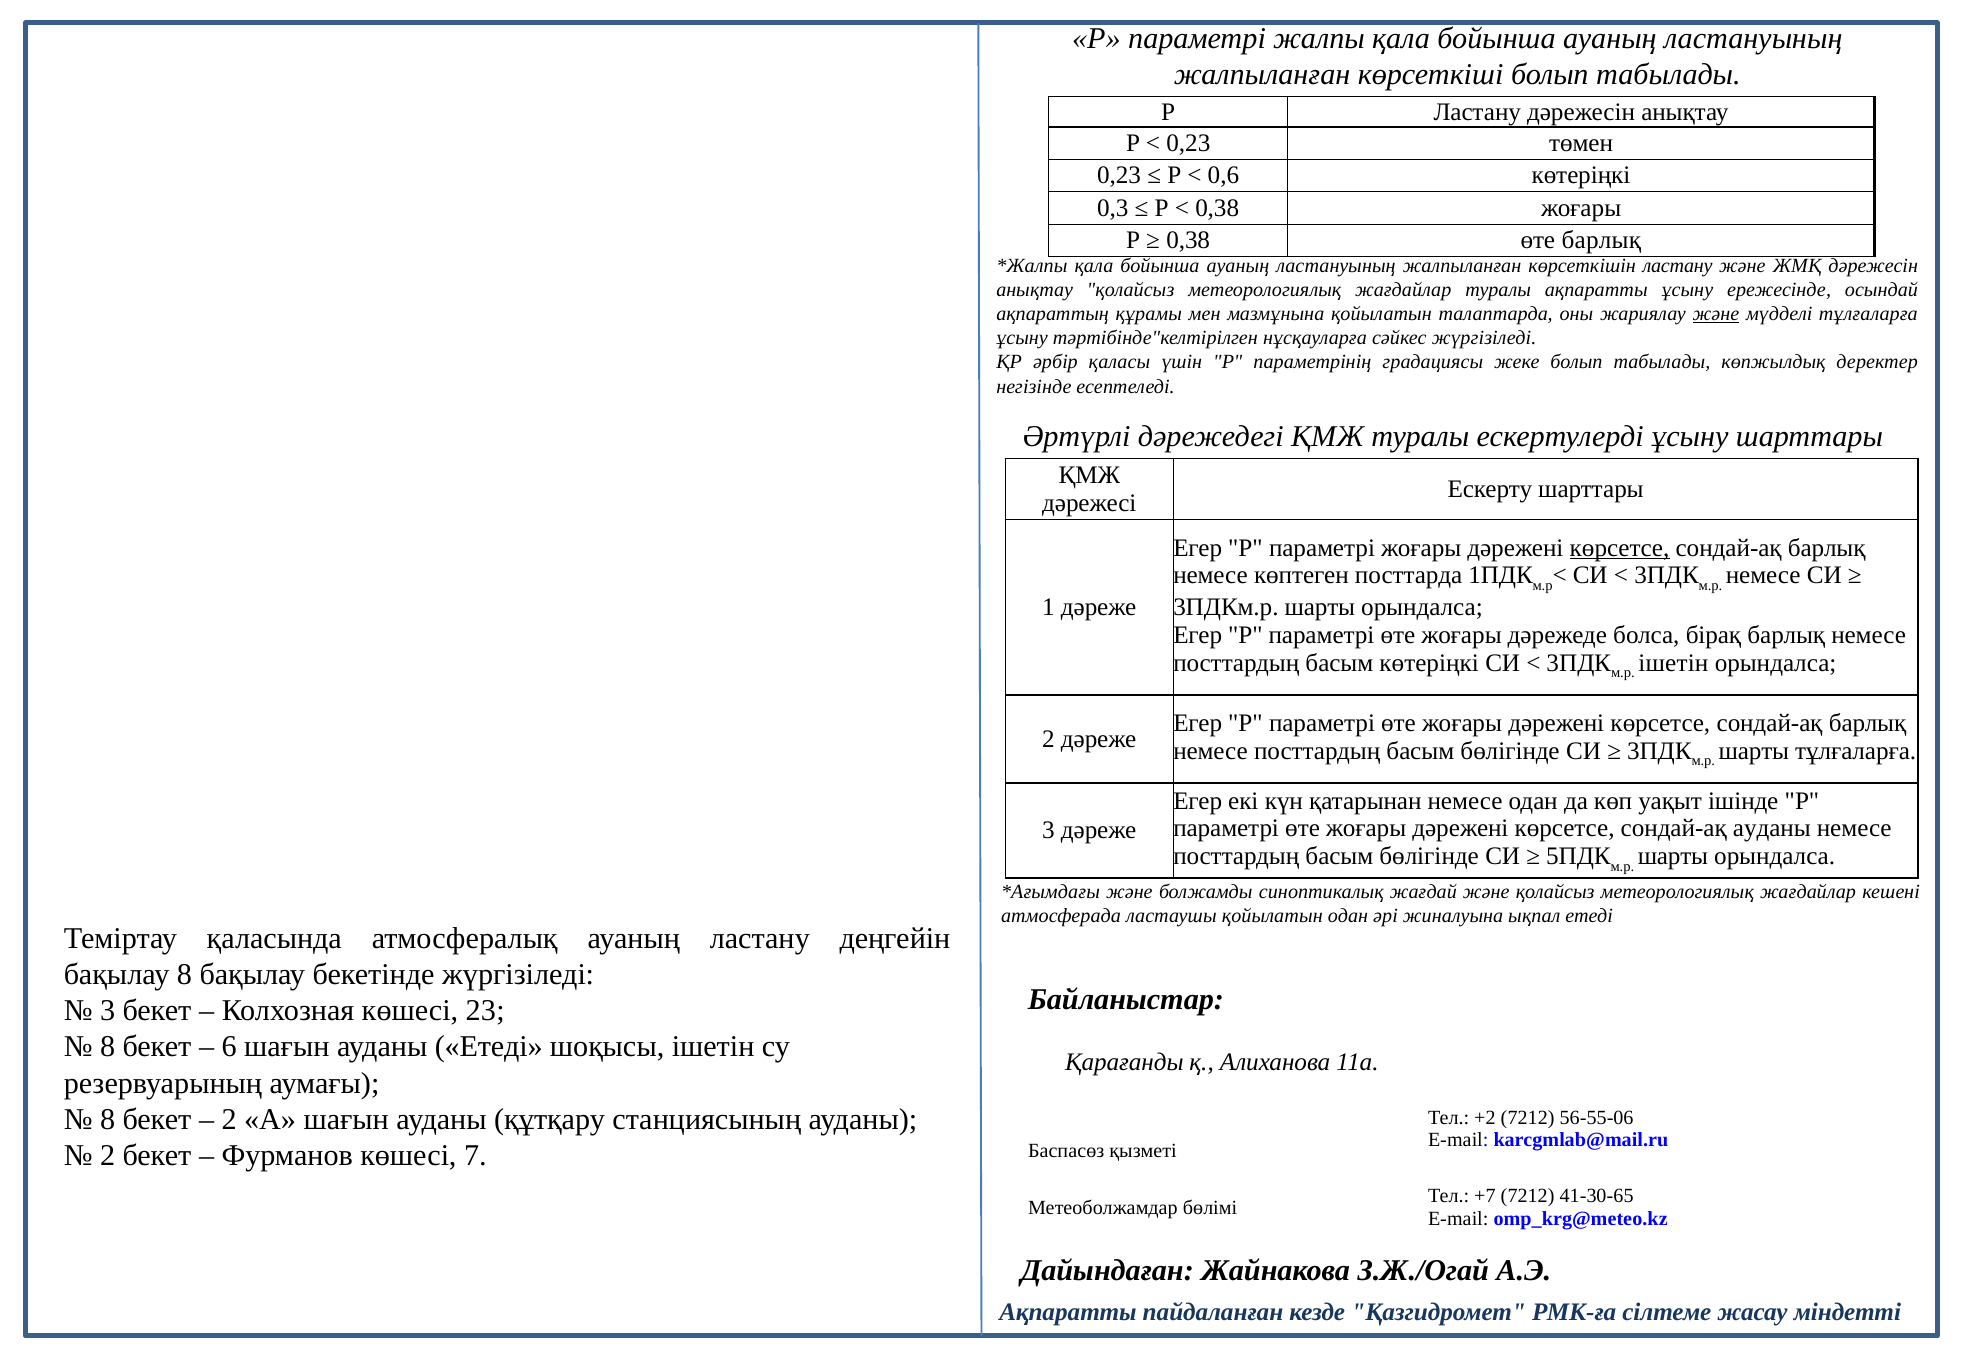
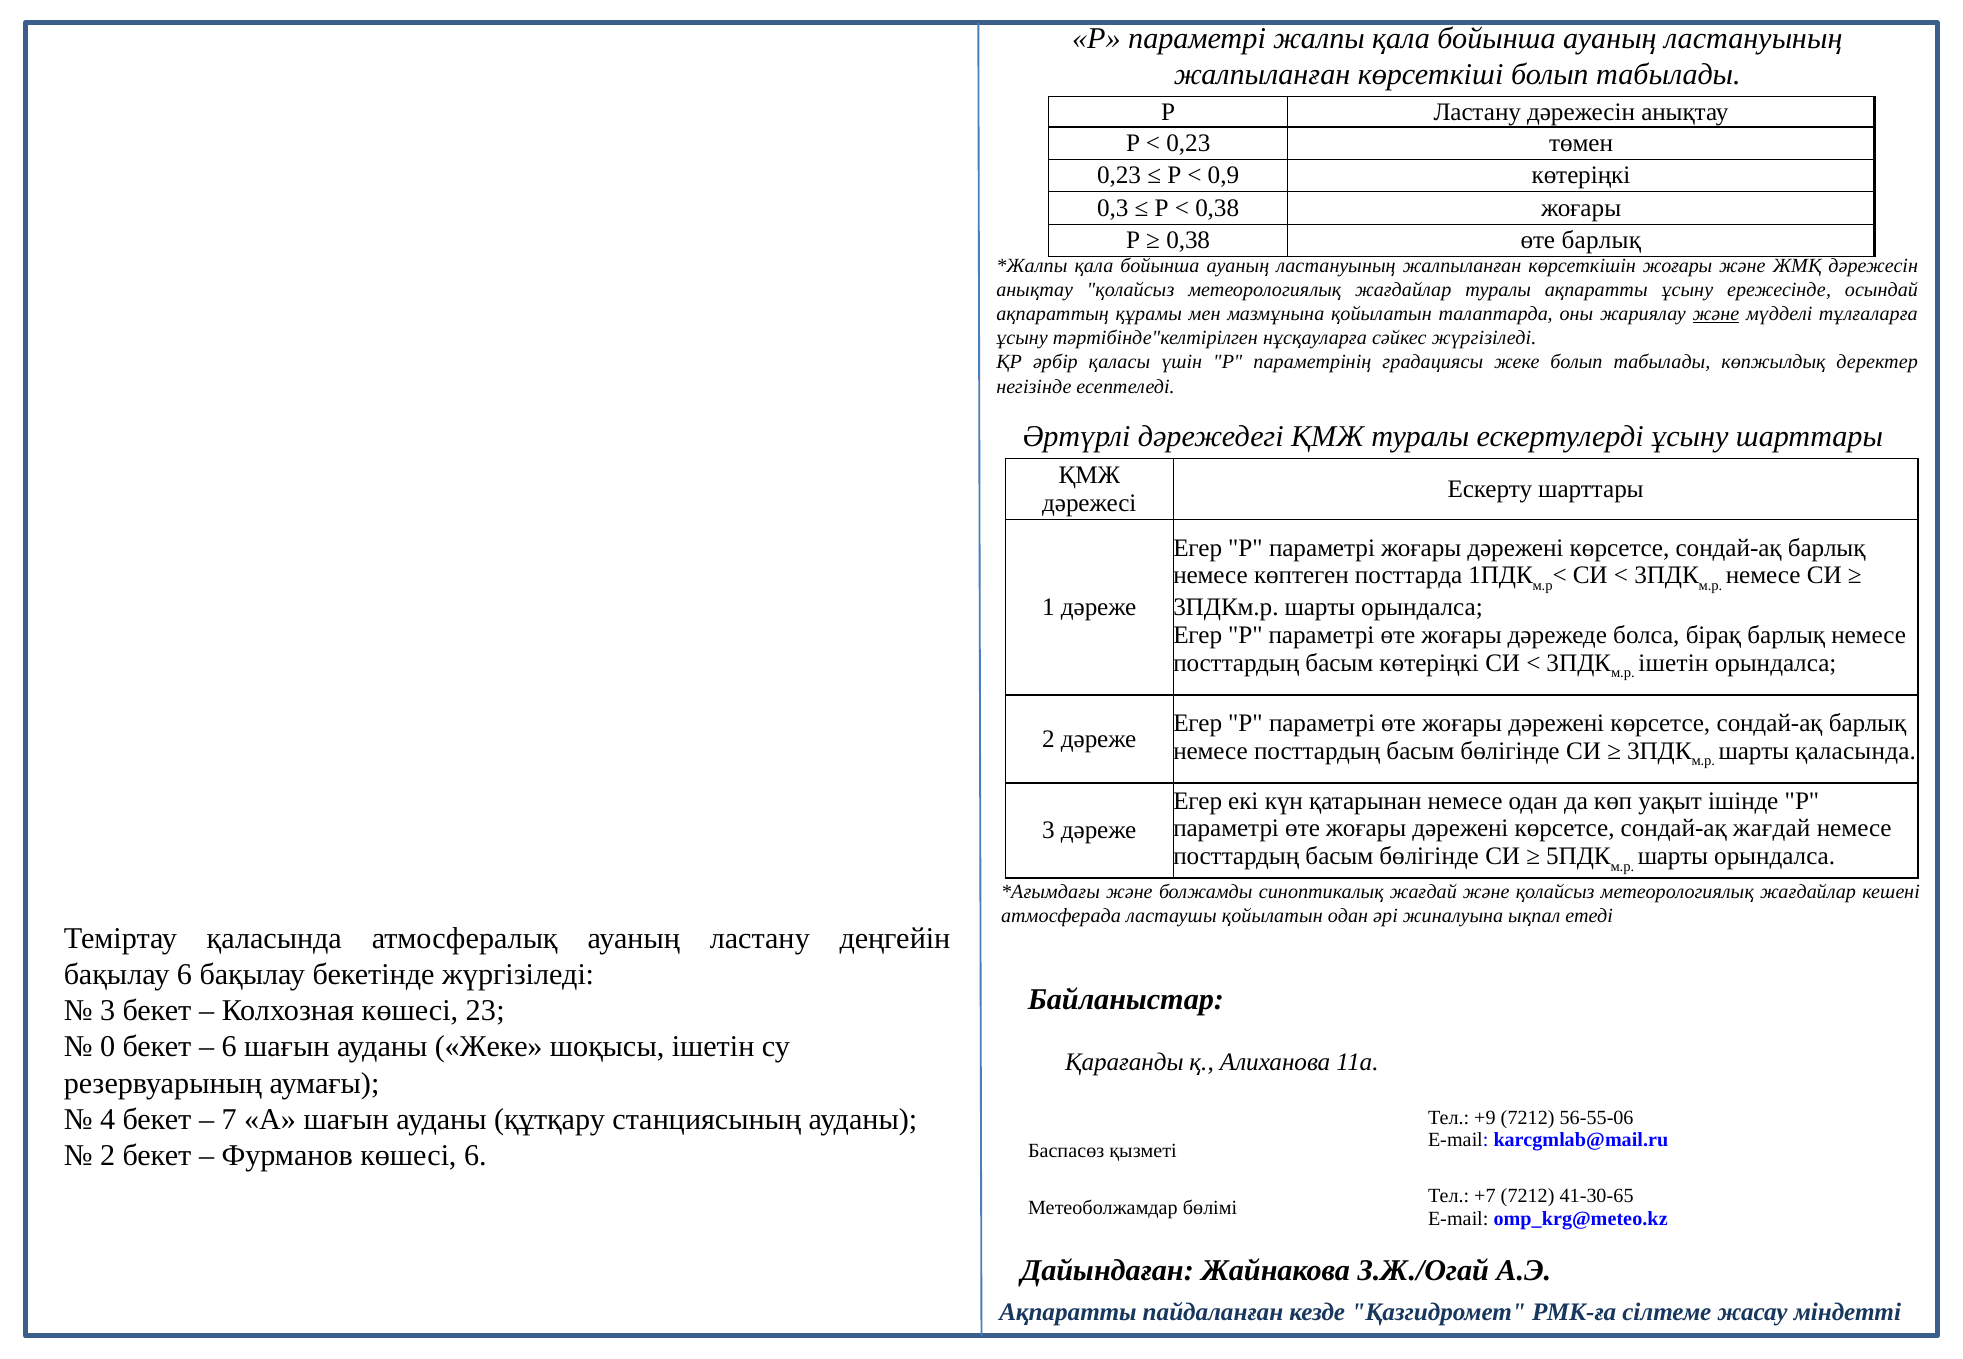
0,6: 0,6 -> 0,9 (1223, 175)
көрсеткішін ластану: ластану -> жоғары (1678, 266)
көрсетсе underline: present -> none (1620, 548)
шарты тұлғаларға: тұлғаларға -> қаласында (1856, 751)
сондай-ақ ауданы: ауданы -> жағдай (1772, 829)
бақылау 8: 8 -> 6 (184, 974)
8: 8 -> 0 (108, 1047)
ауданы Етеді: Етеді -> Жеке (489, 1047)
8: 8 -> 4 (108, 1119)
2: 2 -> 7 (229, 1119)
+2: +2 -> +9 (1485, 1118)
көшесі 7: 7 -> 6 (475, 1156)
